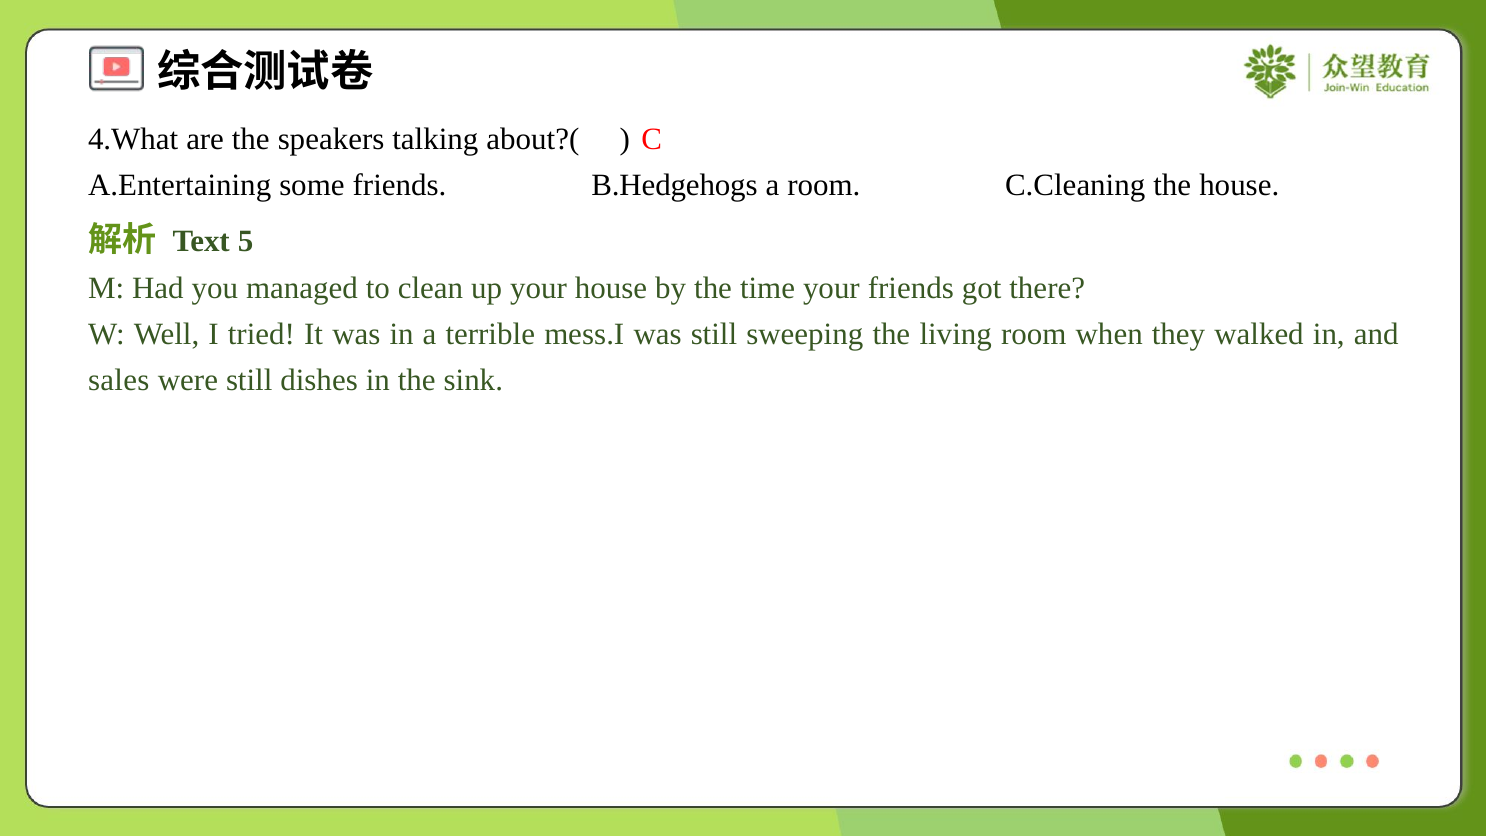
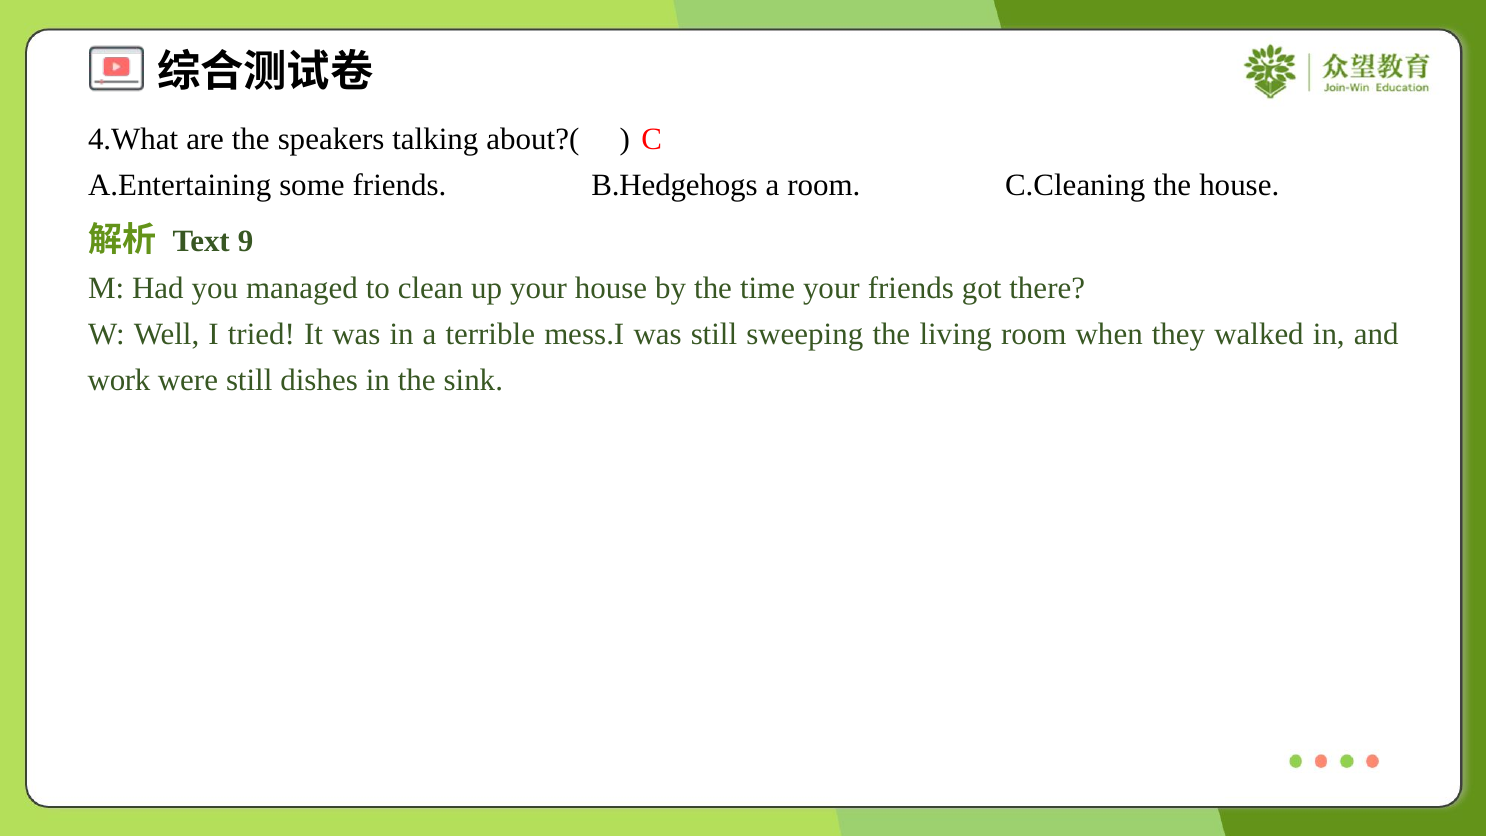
5: 5 -> 9 (246, 241)
sales: sales -> work (119, 381)
